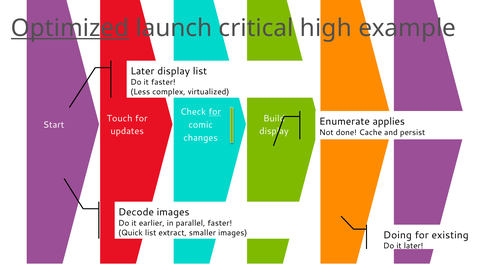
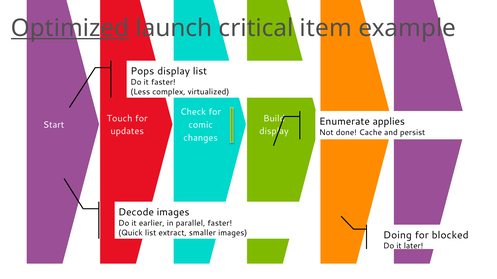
high: high -> item (326, 28)
Later: Later -> Pops (142, 71)
for underline: present -> none (215, 112)
existing: existing -> blocked (450, 235)
